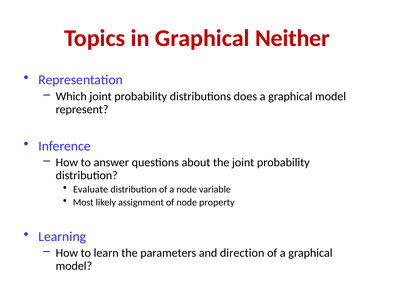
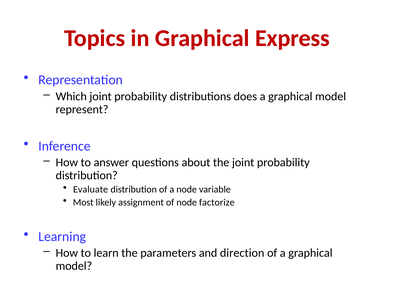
Neither: Neither -> Express (292, 38)
property: property -> factorize (217, 203)
